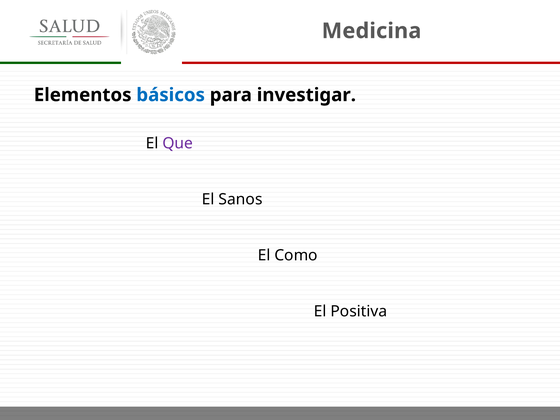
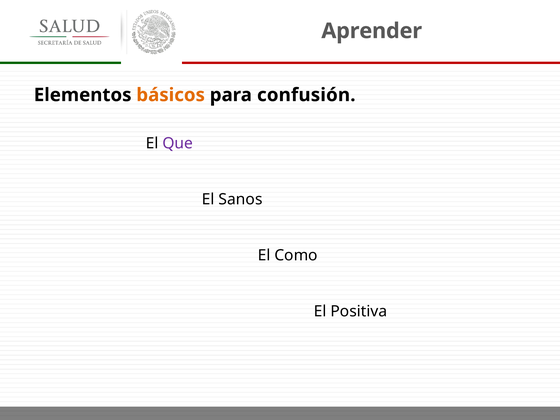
Medicina: Medicina -> Aprender (372, 31)
básicos colour: blue -> orange (171, 95)
investigar: investigar -> confusión (306, 95)
